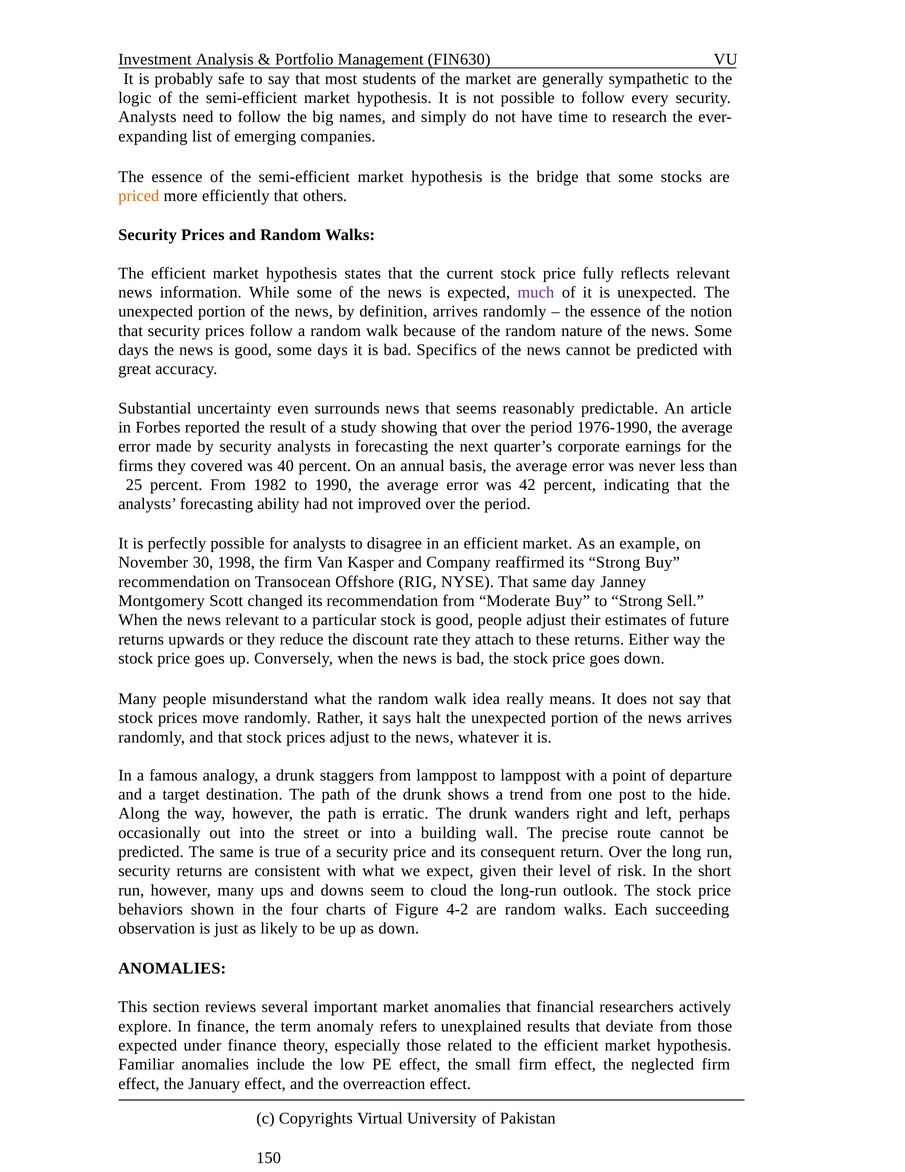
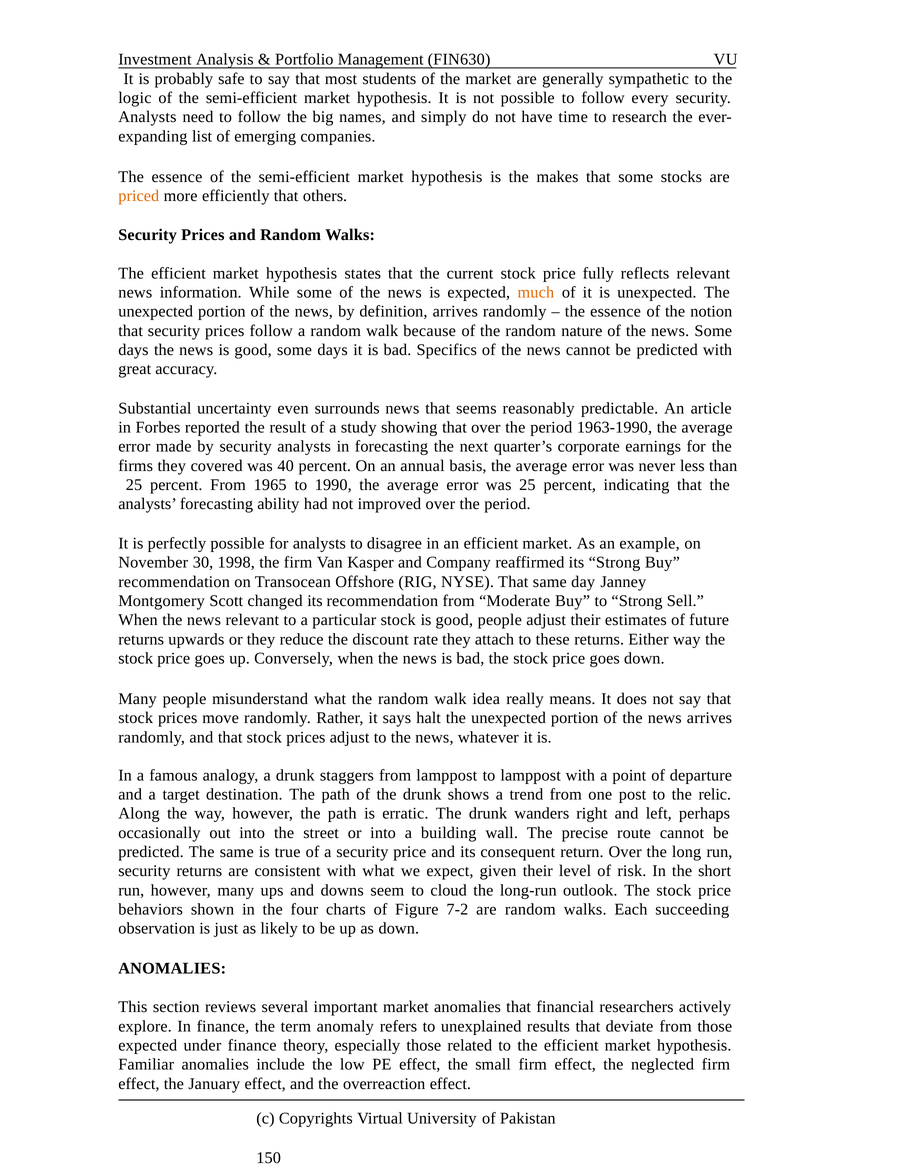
bridge: bridge -> makes (557, 177)
much colour: purple -> orange (536, 292)
1976-1990: 1976-1990 -> 1963-1990 (615, 427)
1982: 1982 -> 1965 (270, 485)
was 42: 42 -> 25 (527, 485)
hide: hide -> relic (715, 794)
4-2: 4-2 -> 7-2 (457, 909)
